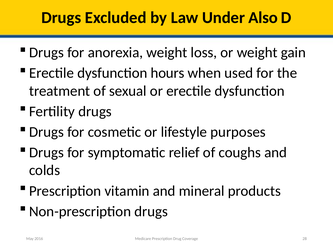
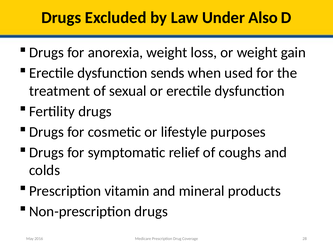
hours: hours -> sends (168, 73)
